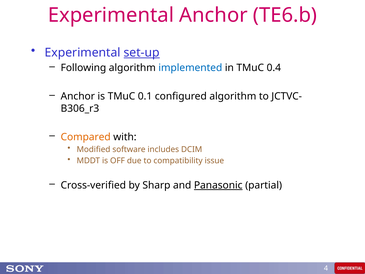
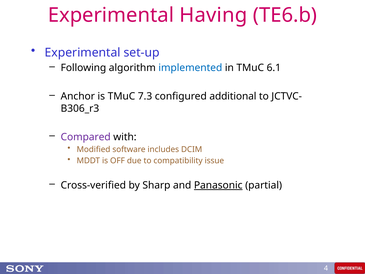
Experimental Anchor: Anchor -> Having (213, 15)
set-up underline: present -> none (142, 53)
0.4: 0.4 -> 6.1 (274, 68)
0.1: 0.1 -> 7.3 (145, 96)
configured algorithm: algorithm -> additional (233, 96)
Compared colour: orange -> purple (86, 137)
